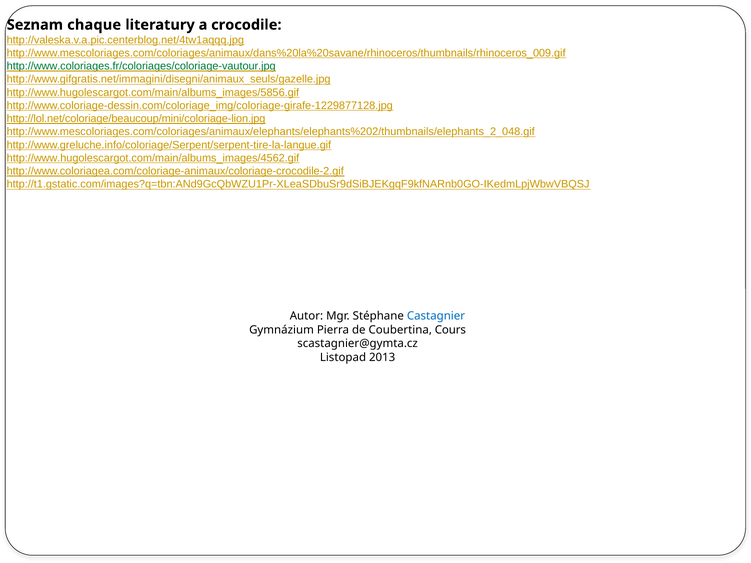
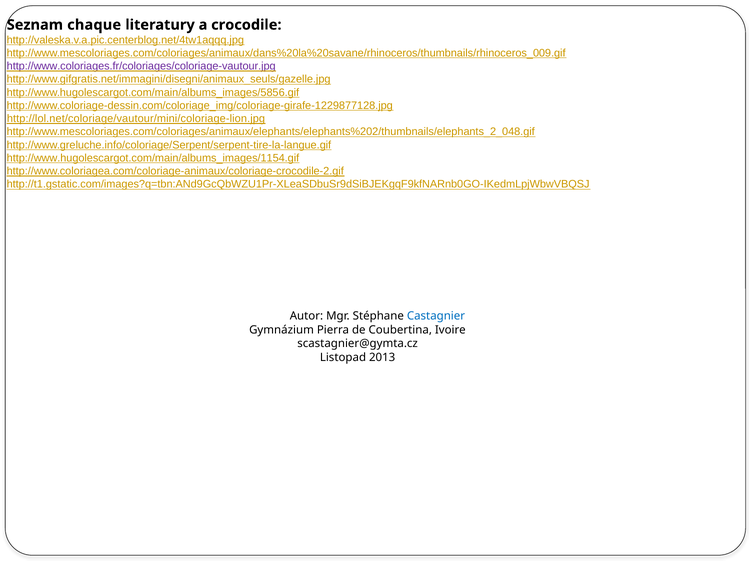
http://www.coloriages.fr/coloriages/coloriage-vautour.jpg colour: green -> purple (141, 66)
http://lol.net/coloriage/beaucoup/mini/coloriage-lion.jpg: http://lol.net/coloriage/beaucoup/mini/coloriage-lion.jpg -> http://lol.net/coloriage/vautour/mini/coloriage-lion.jpg (136, 119)
http://www.hugolescargot.com/main/albums_images/4562.gif: http://www.hugolescargot.com/main/albums_images/4562.gif -> http://www.hugolescargot.com/main/albums_images/1154.gif (153, 158)
Cours: Cours -> Ivoire (450, 330)
